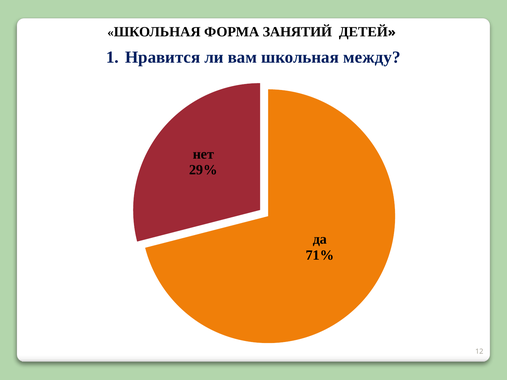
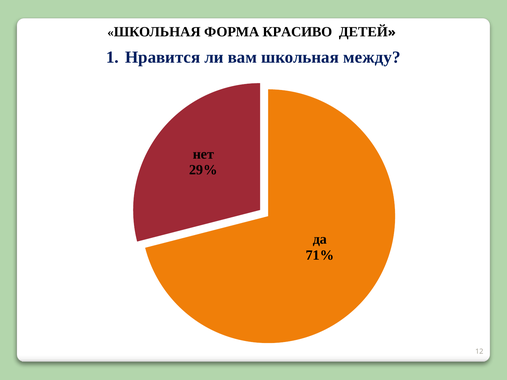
ЗАНЯТИЙ: ЗАНЯТИЙ -> КРАСИВО (297, 32)
